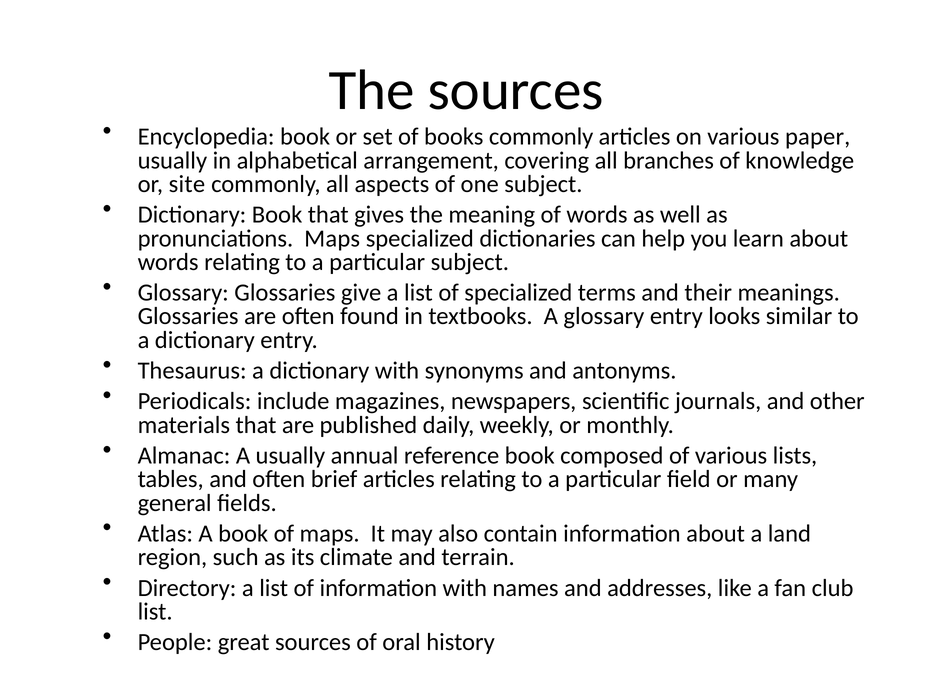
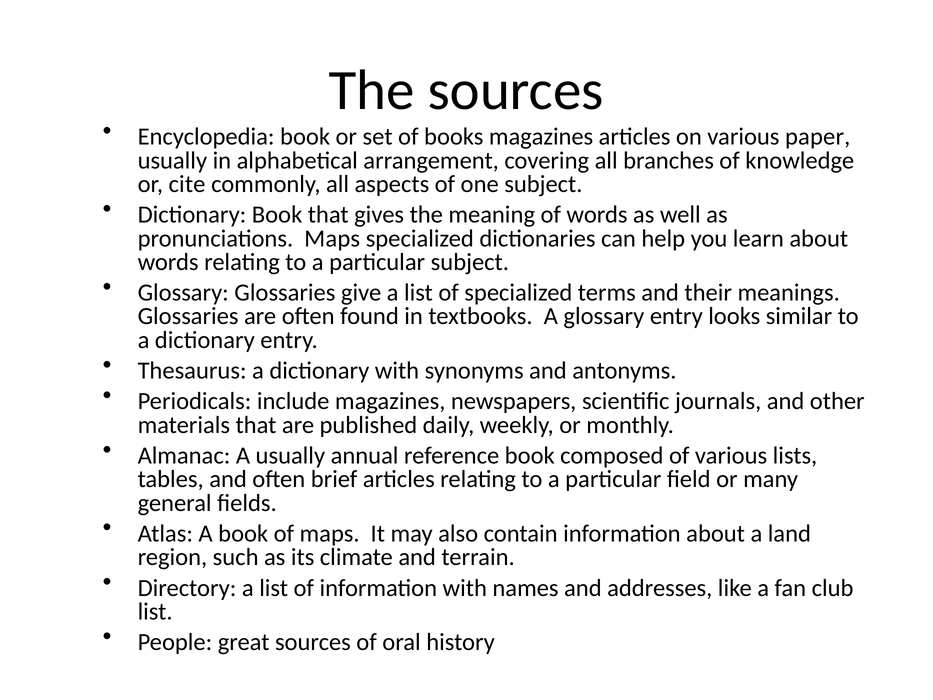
books commonly: commonly -> magazines (541, 137)
site: site -> cite (187, 184)
